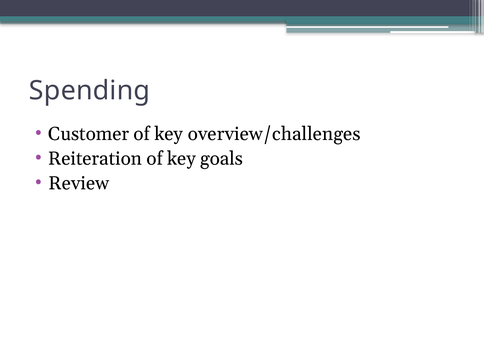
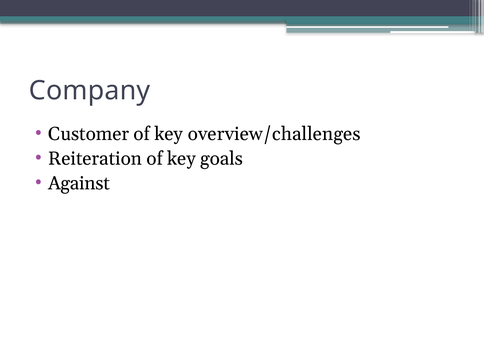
Spending: Spending -> Company (90, 91)
Review: Review -> Against (79, 183)
